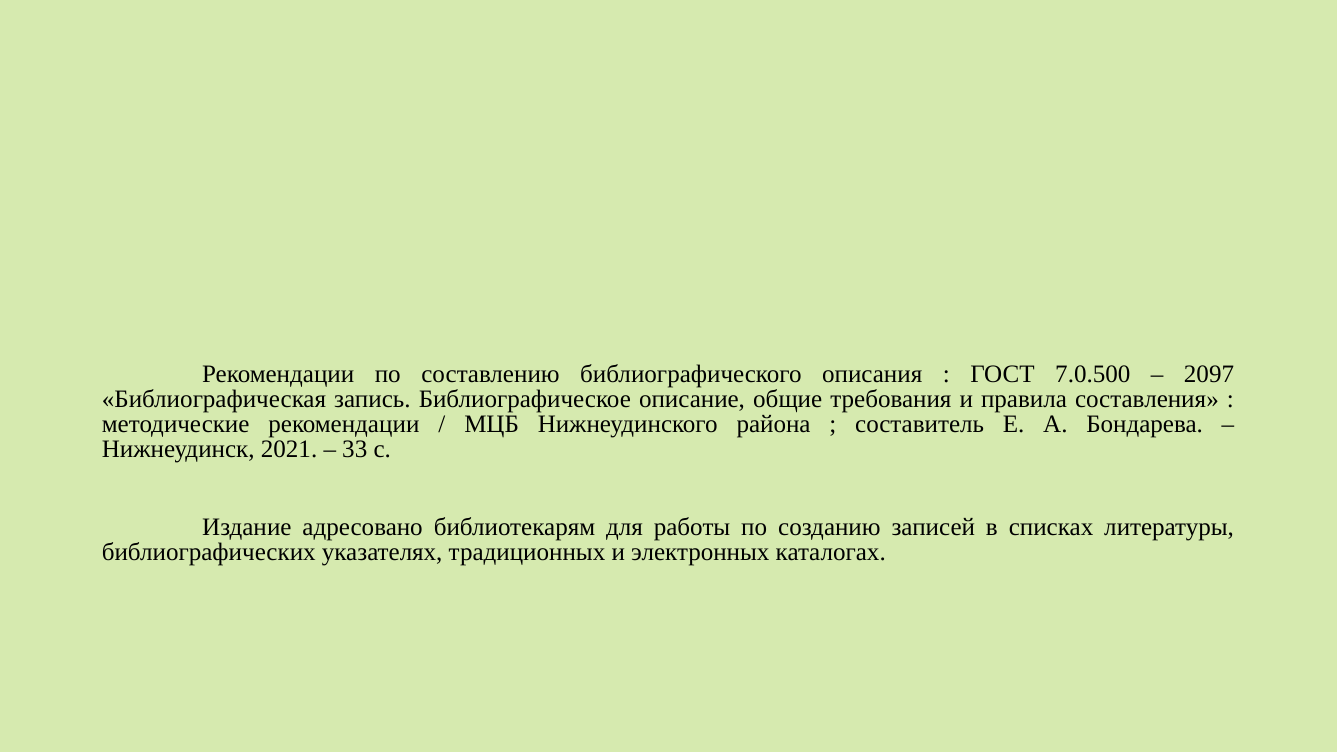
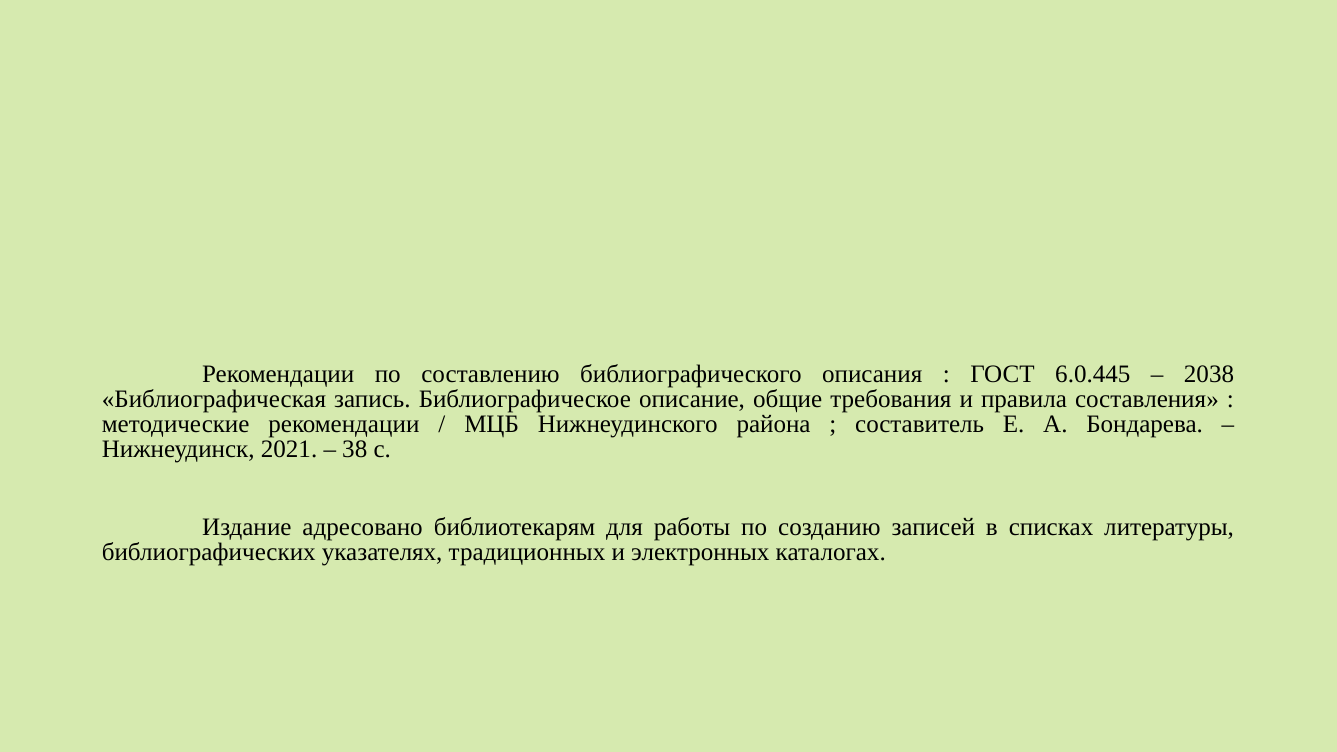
7.0.500: 7.0.500 -> 6.0.445 (1093, 374)
2097: 2097 -> 2038 (1209, 374)
33: 33 -> 38 (355, 449)
